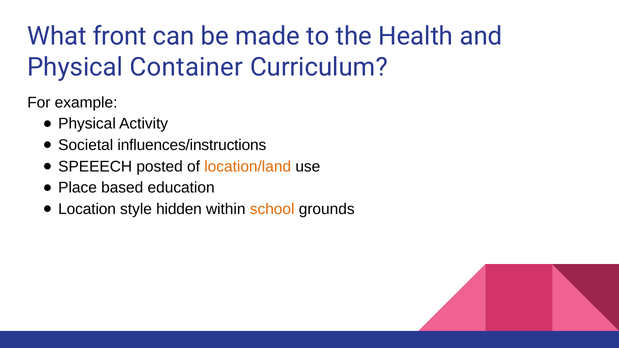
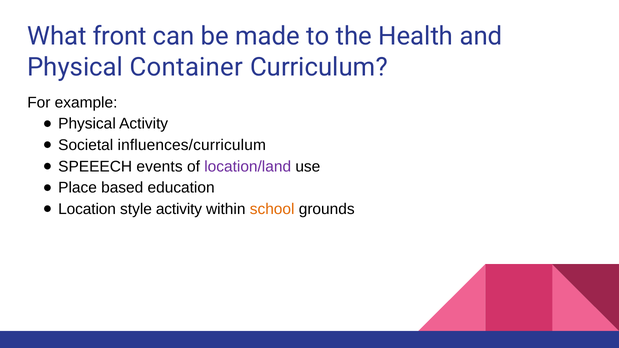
influences/instructions: influences/instructions -> influences/curriculum (192, 145)
posted: posted -> events (160, 167)
location/land colour: orange -> purple (248, 167)
style hidden: hidden -> activity (179, 209)
